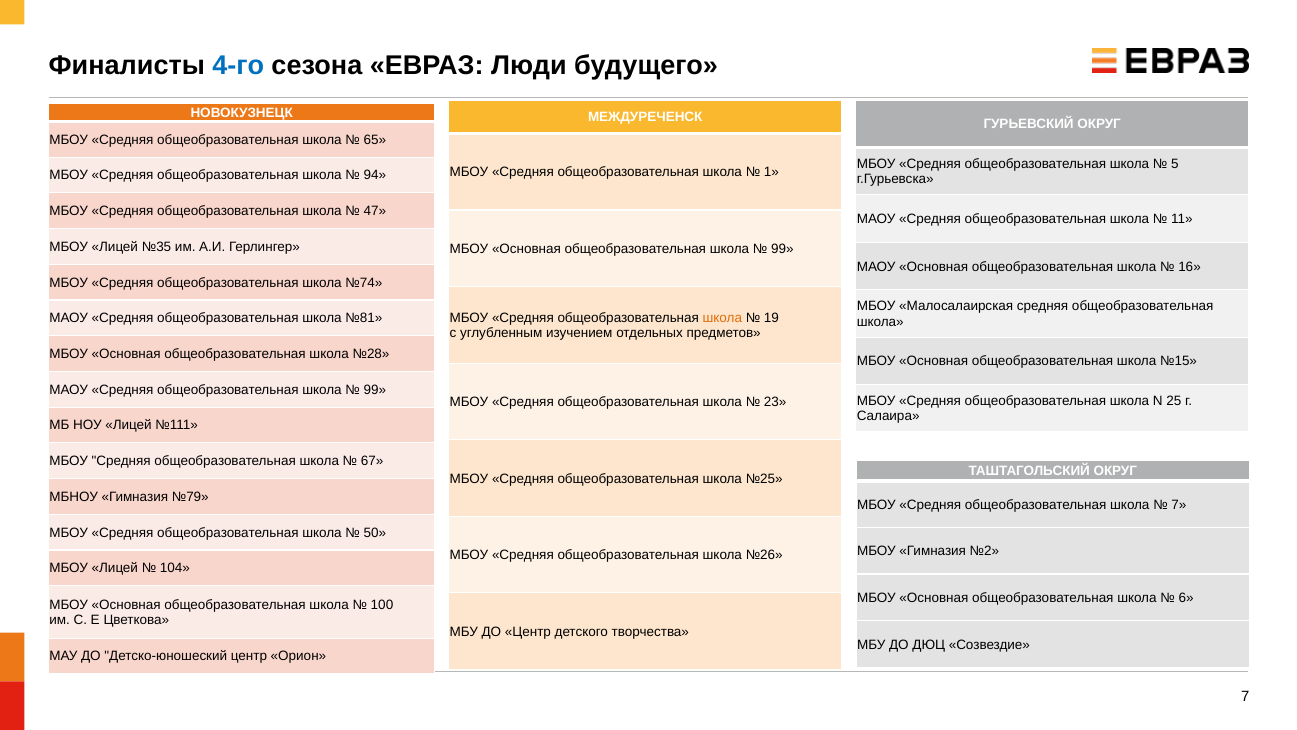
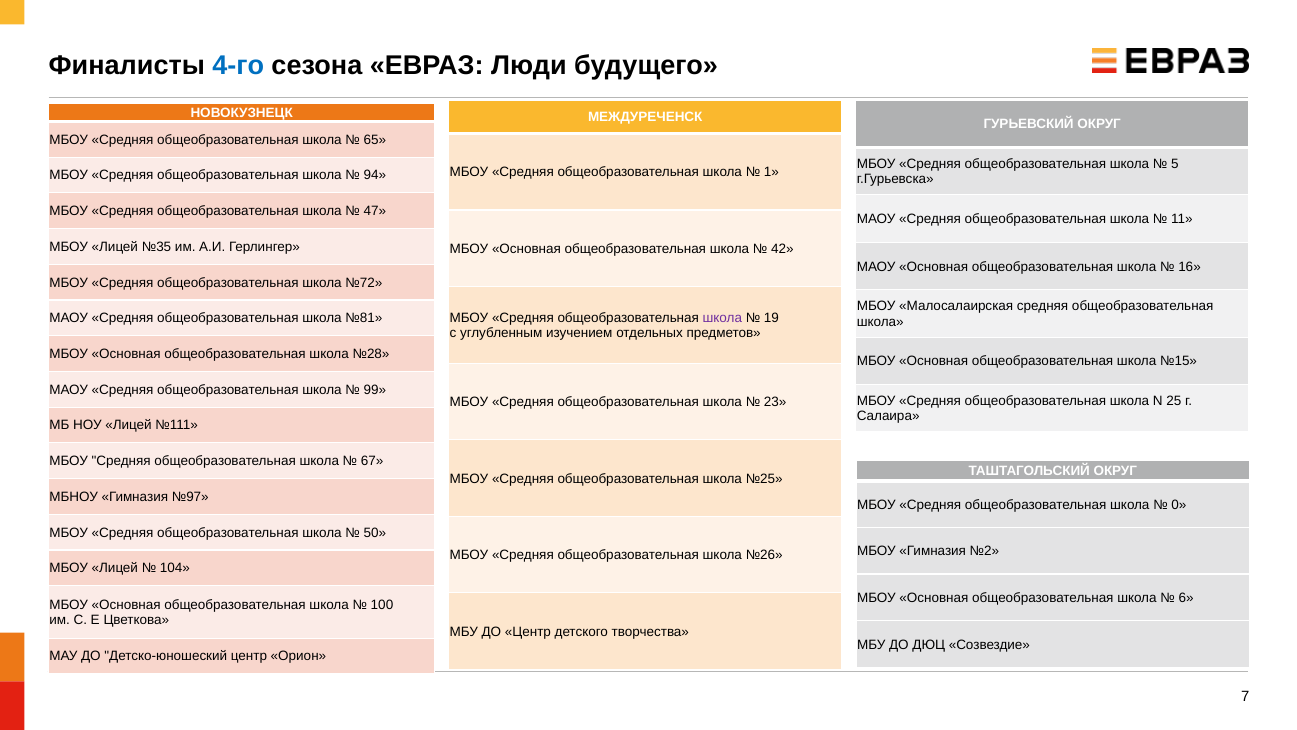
99: 99 -> 42 (782, 249)
№74: №74 -> №72 (364, 282)
школа colour: orange -> purple (722, 318)
№79: №79 -> №97 (190, 497)
7: 7 -> 0 (1179, 504)
